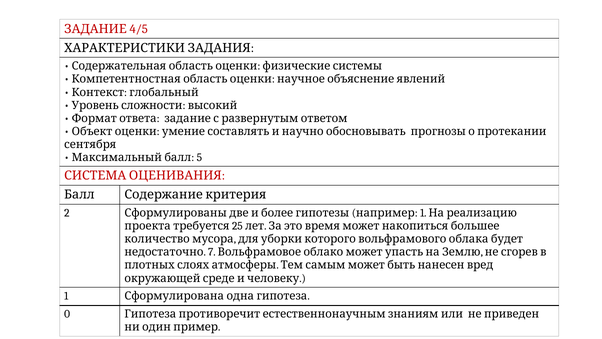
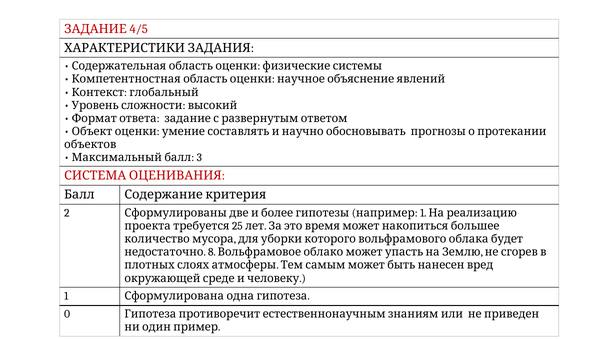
сентября: сентября -> объектов (90, 144)
5: 5 -> 3 (199, 157)
7: 7 -> 8 (212, 252)
